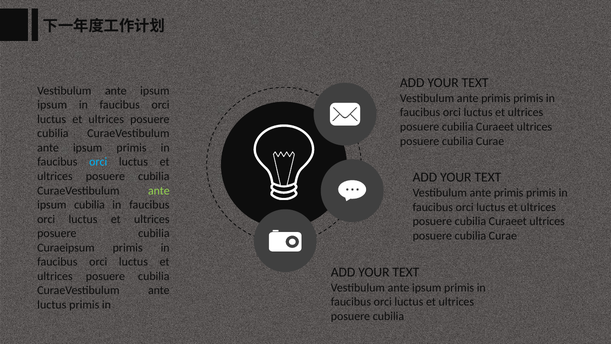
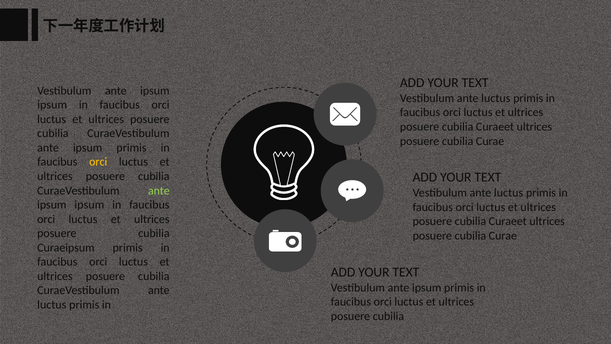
primis: primis -> luctus (496, 98)
orci colour: light blue -> yellow (98, 162)
primis: primis -> luctus (509, 193)
cubilia: cubilia -> ipsum (89, 205)
